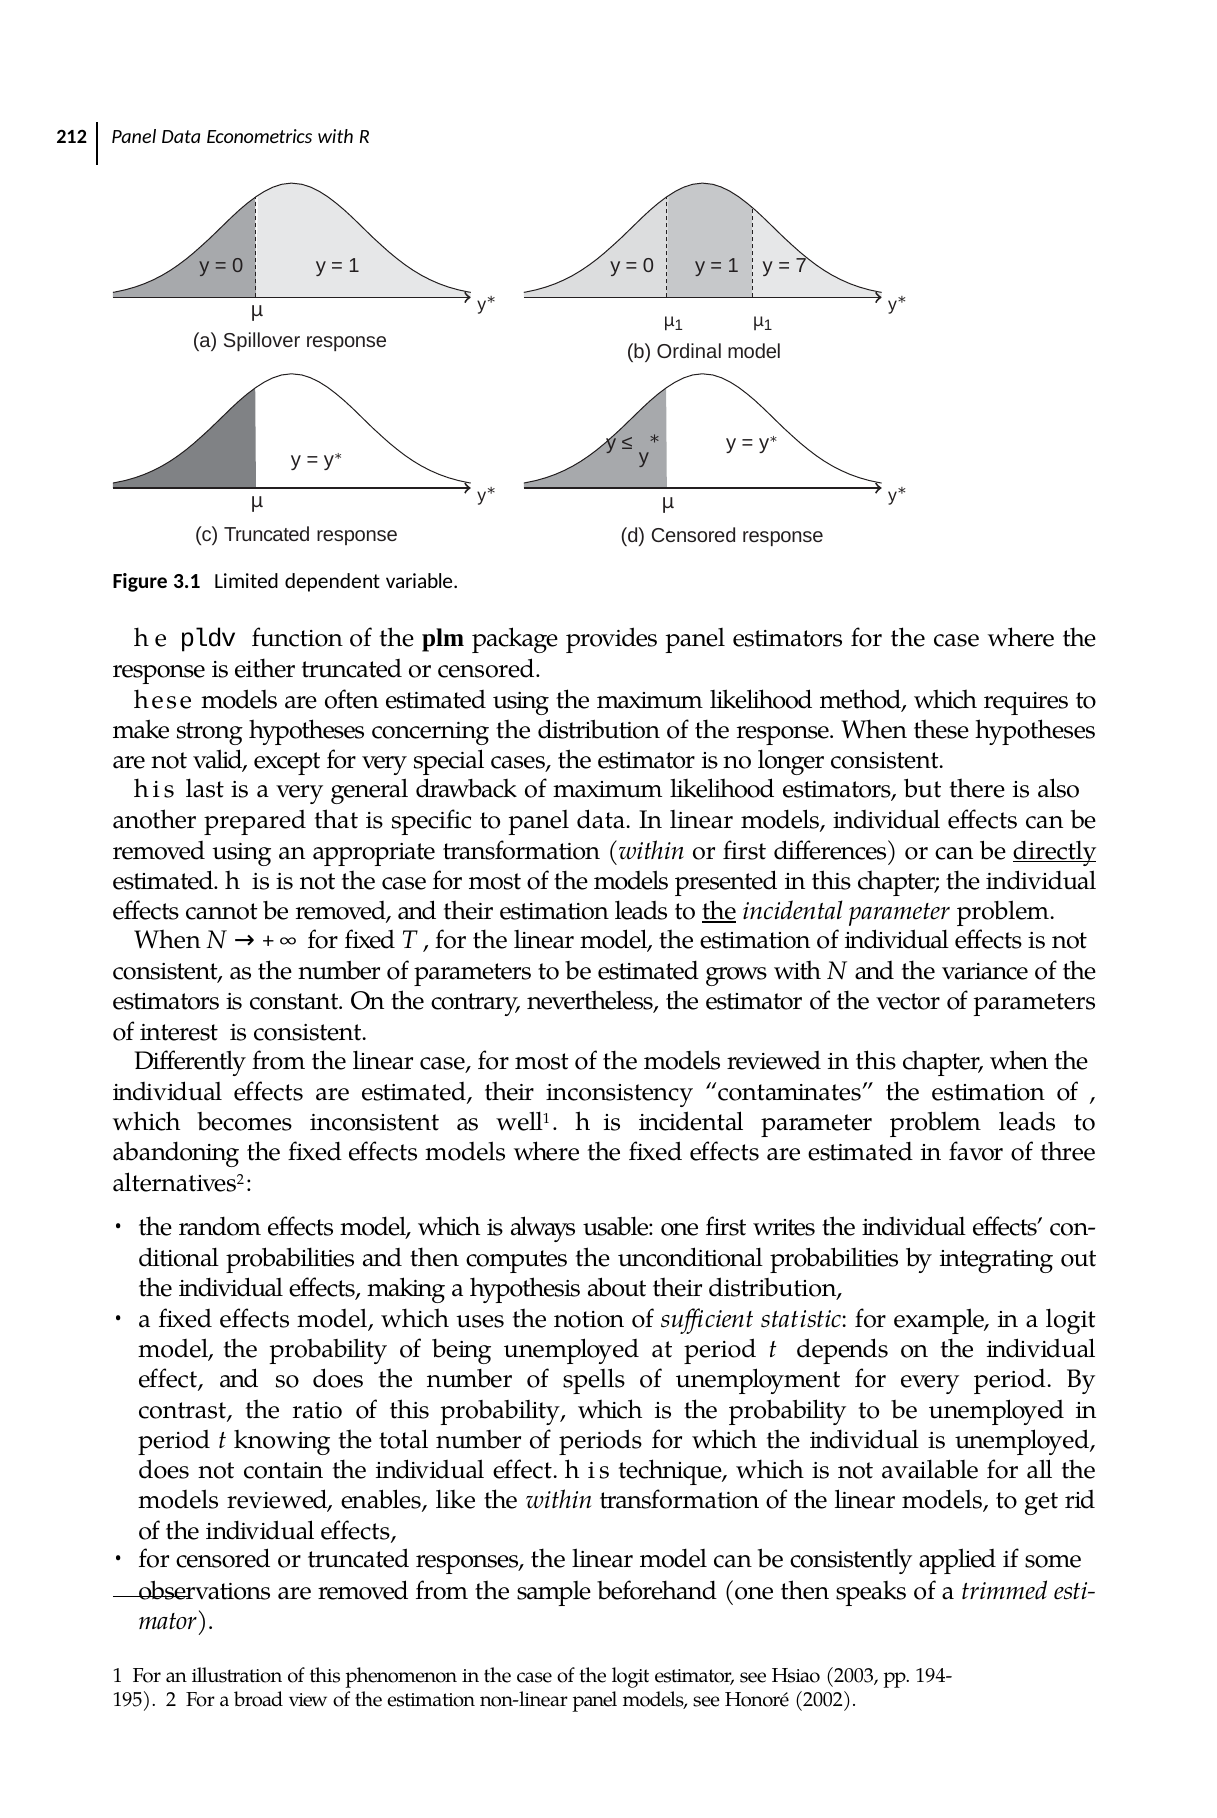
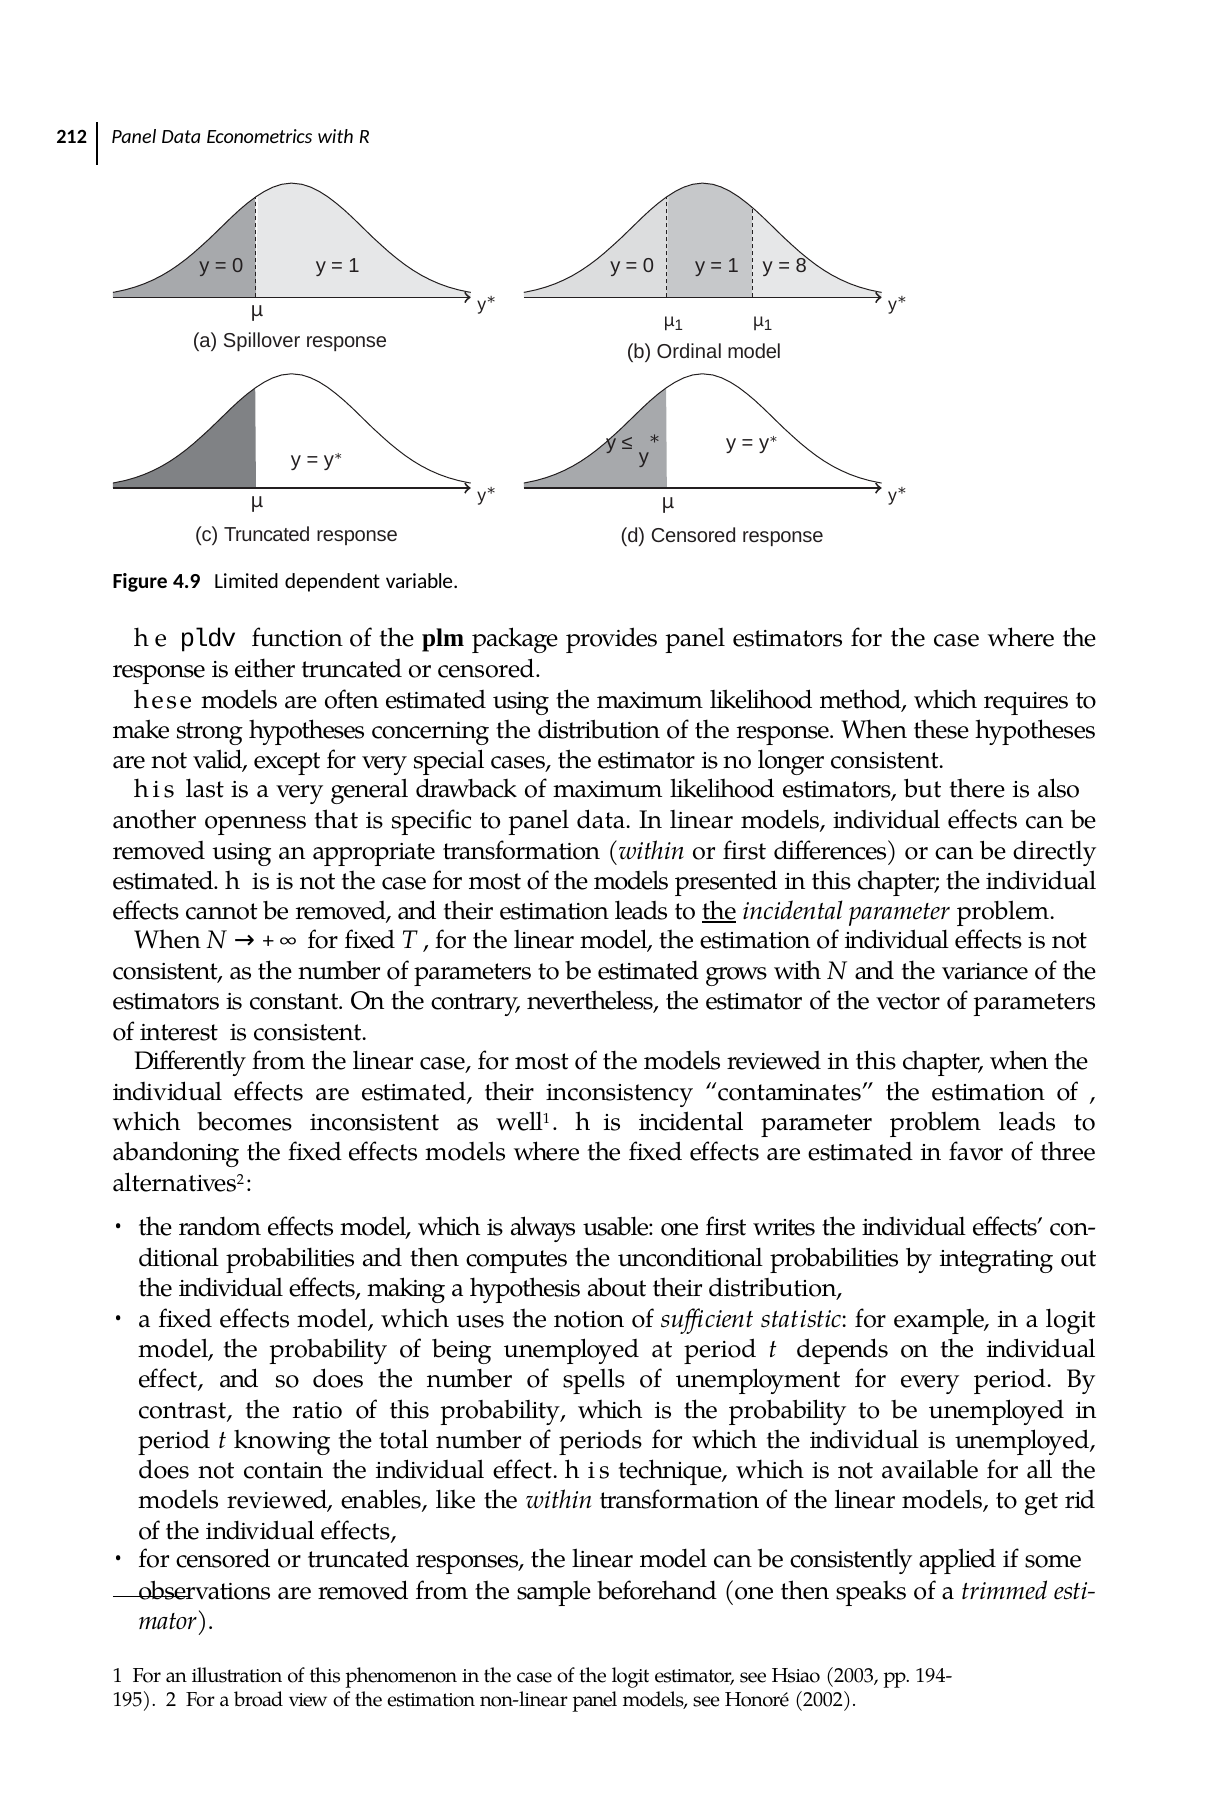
7: 7 -> 8 (801, 266)
3.1: 3.1 -> 4.9 (187, 582)
prepared: prepared -> openness (256, 820)
directly underline: present -> none (1055, 851)
